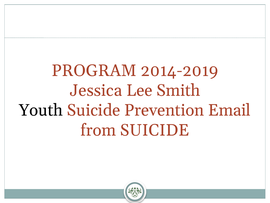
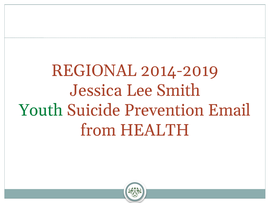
PROGRAM: PROGRAM -> REGIONAL (94, 70)
Youth colour: black -> green (41, 110)
from SUICIDE: SUICIDE -> HEALTH (155, 130)
